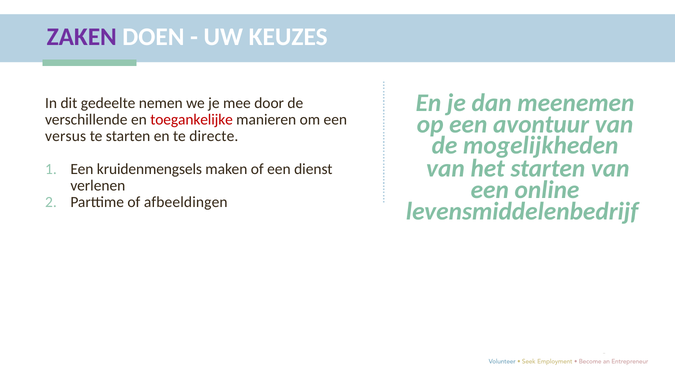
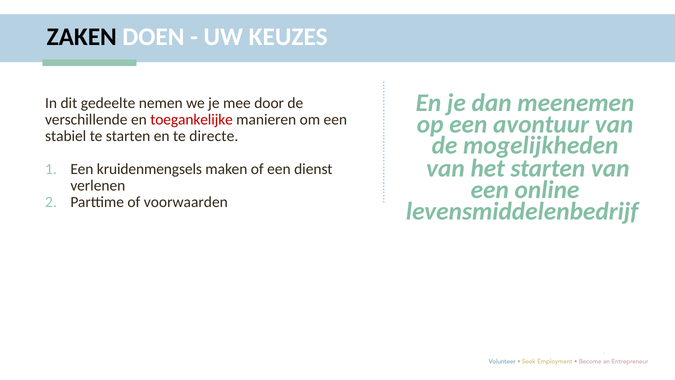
ZAKEN colour: purple -> black (82, 37)
versus: versus -> stabiel (66, 136)
afbeeldingen: afbeeldingen -> voorwaarden (186, 202)
